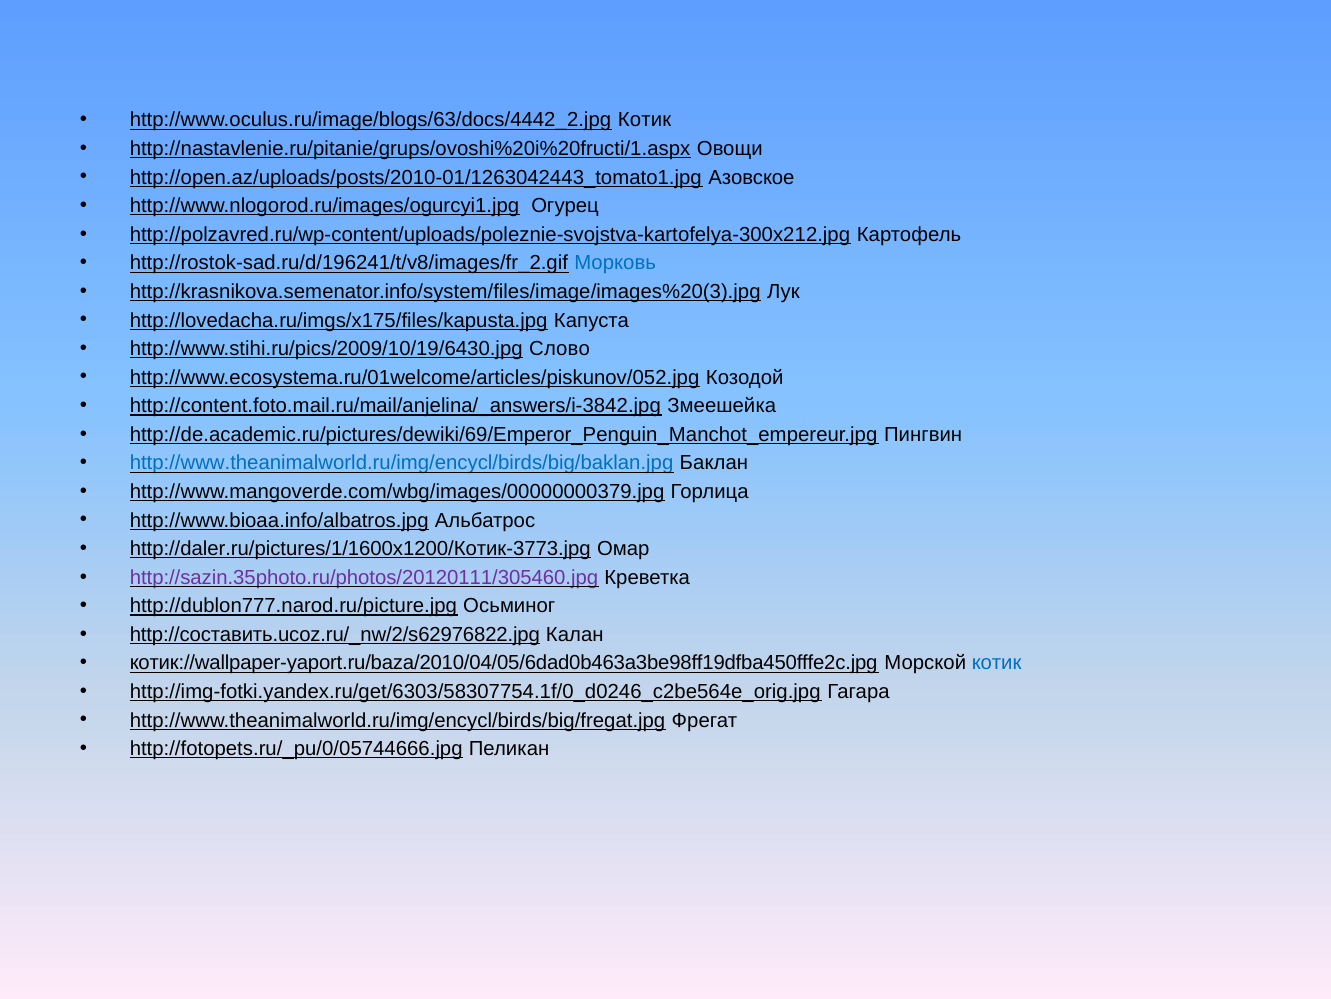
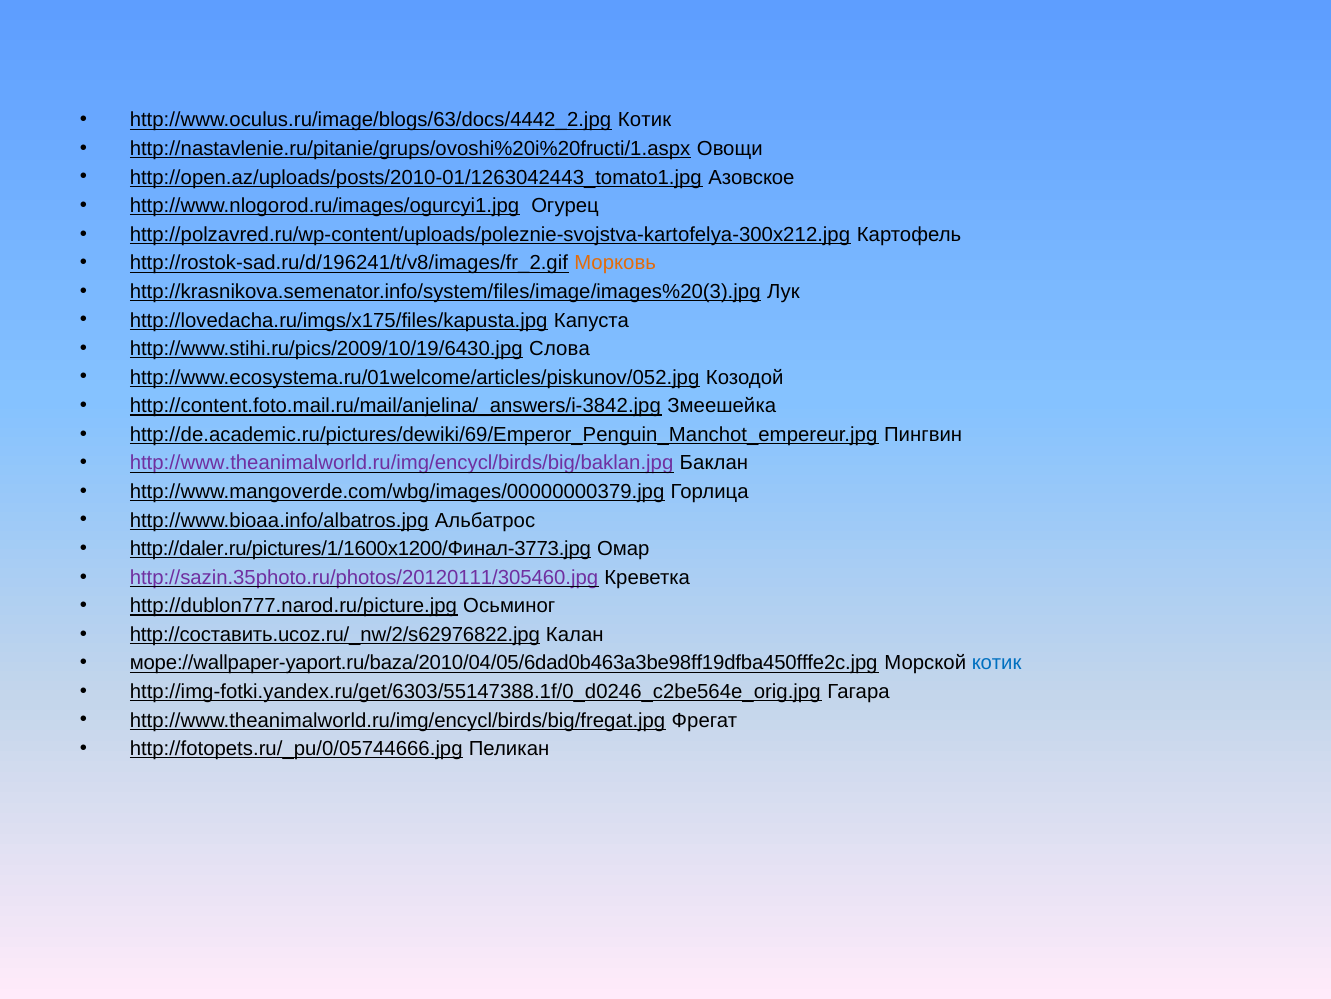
Морковь colour: blue -> orange (615, 263)
Слово: Слово -> Слова (560, 349)
http://www.theanimalworld.ru/img/encycl/birds/big/baklan.jpg colour: blue -> purple (402, 463)
http://daler.ru/pictures/1/1600x1200/Котик-3773.jpg: http://daler.ru/pictures/1/1600x1200/Котик-3773.jpg -> http://daler.ru/pictures/1/1600x1200/Финал-3773.jpg (360, 549)
котик://wallpaper-yaport.ru/baza/2010/04/05/6dad0b463a3be98ff19dfba450fffe2c.jpg: котик://wallpaper-yaport.ru/baza/2010/04/05/6dad0b463a3be98ff19dfba450fffe2c.jpg -> море://wallpaper-yaport.ru/baza/2010/04/05/6dad0b463a3be98ff19dfba450fffe2c.jpg (504, 663)
http://img-fotki.yandex.ru/get/6303/58307754.1f/0_d0246_c2be564e_orig.jpg: http://img-fotki.yandex.ru/get/6303/58307754.1f/0_d0246_c2be564e_orig.jpg -> http://img-fotki.yandex.ru/get/6303/55147388.1f/0_d0246_c2be564e_orig.jpg (475, 691)
